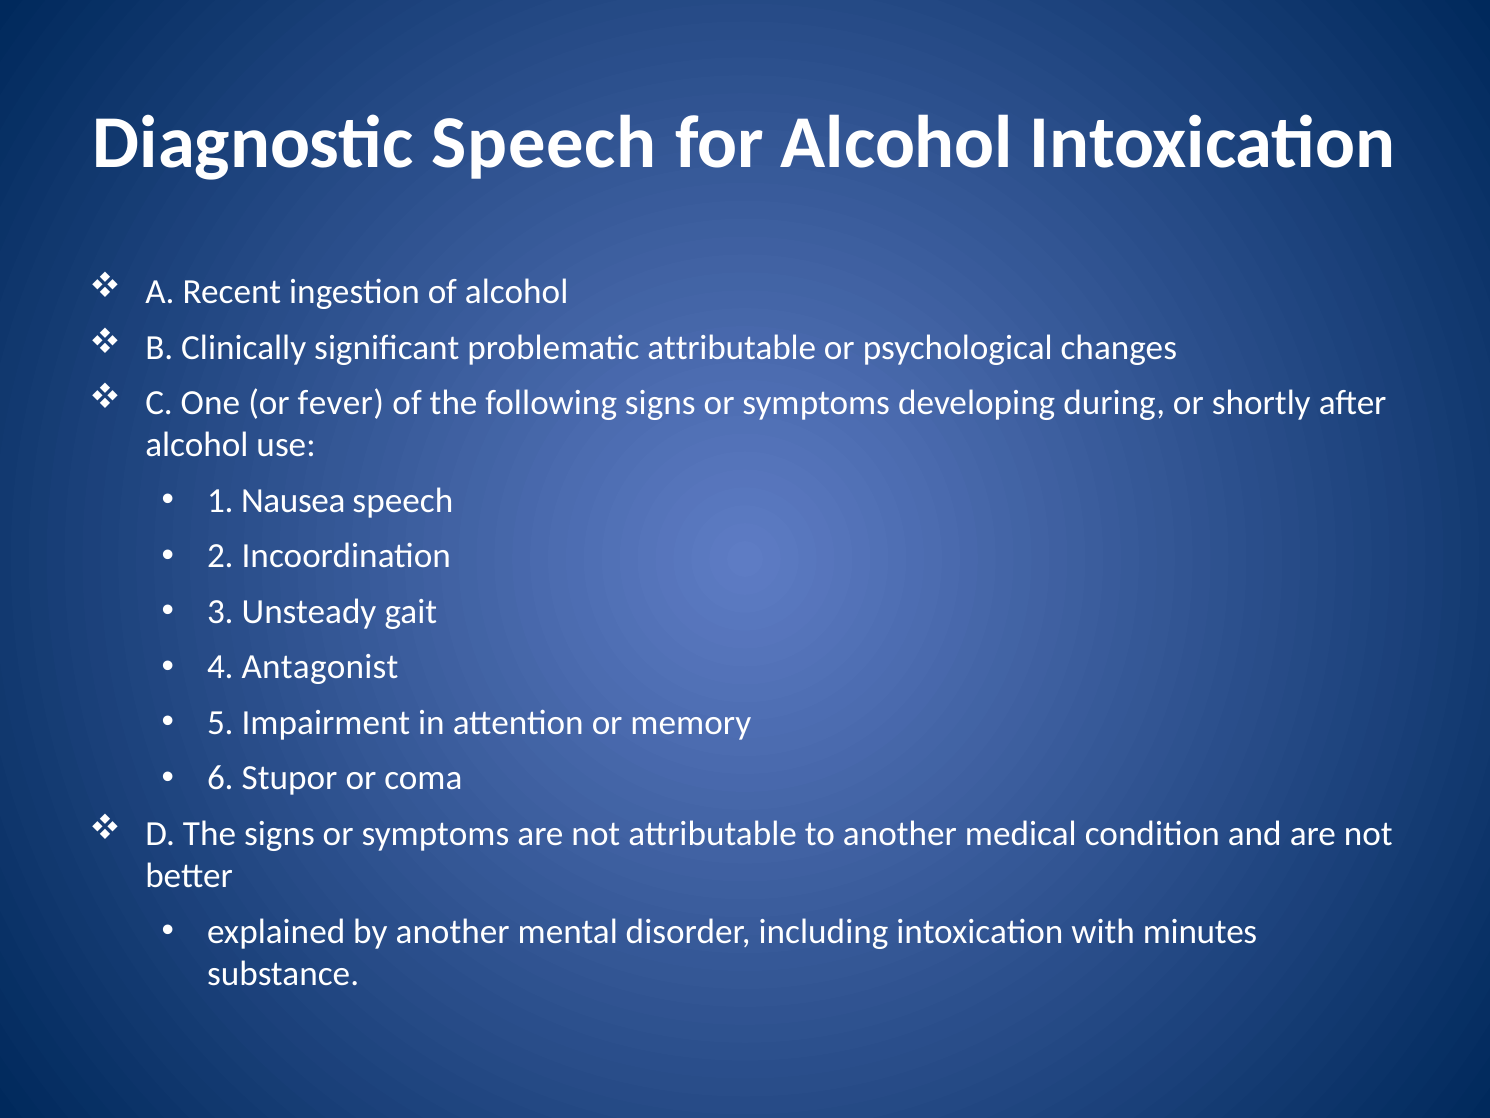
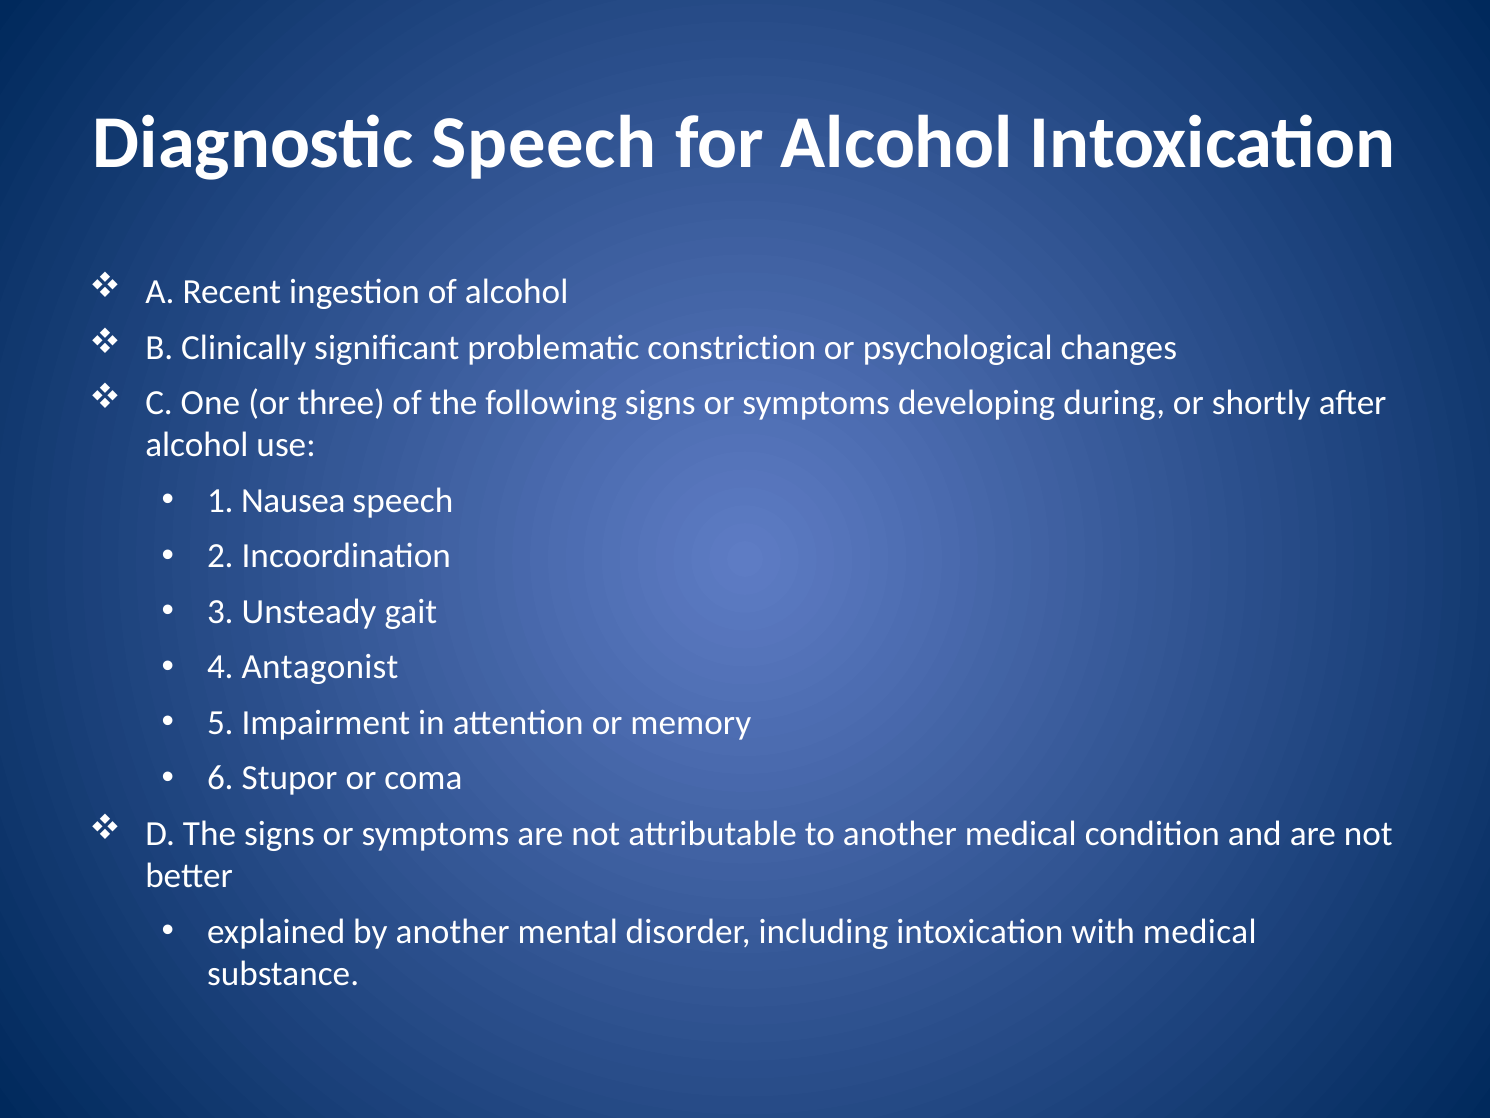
problematic attributable: attributable -> constriction (732, 347)
fever: fever -> three (341, 403)
with minutes: minutes -> medical (1200, 931)
